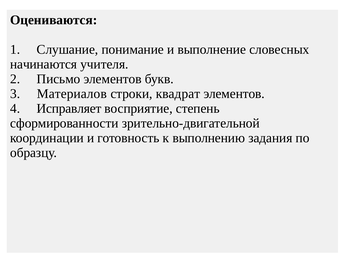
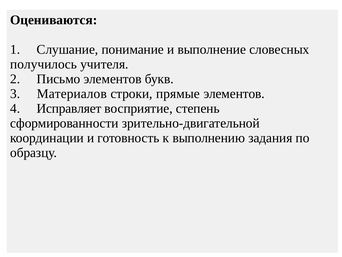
начинаются: начинаются -> получилось (44, 64)
квадрат: квадрат -> прямые (178, 94)
